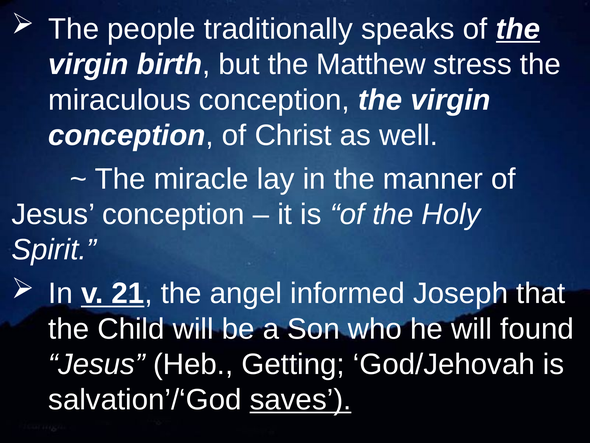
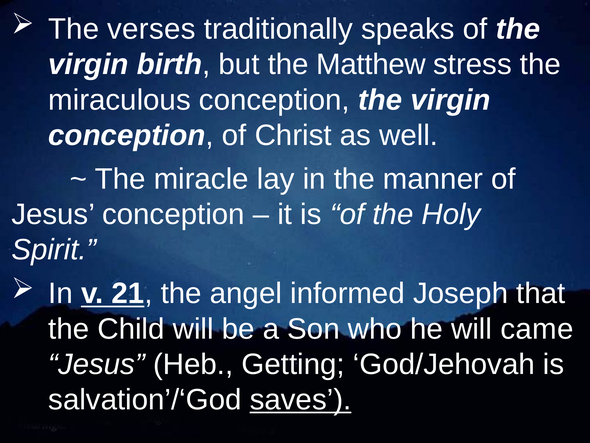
people: people -> verses (151, 29)
the underline: present -> none (518, 29)
found: found -> came (537, 329)
